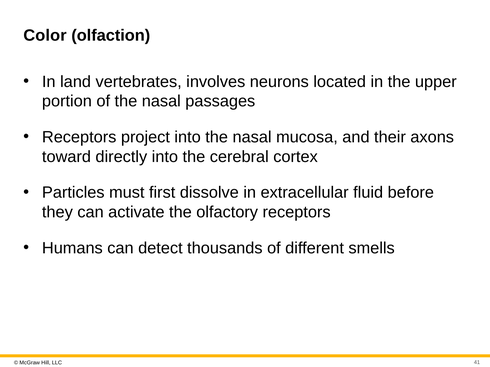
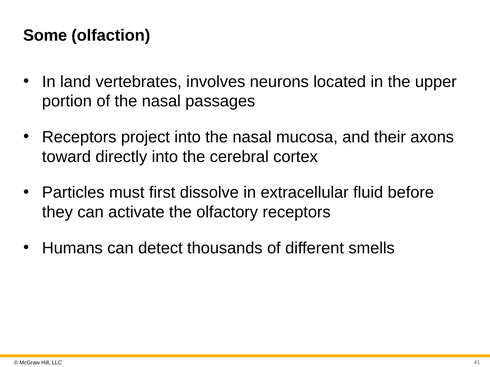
Color: Color -> Some (45, 36)
